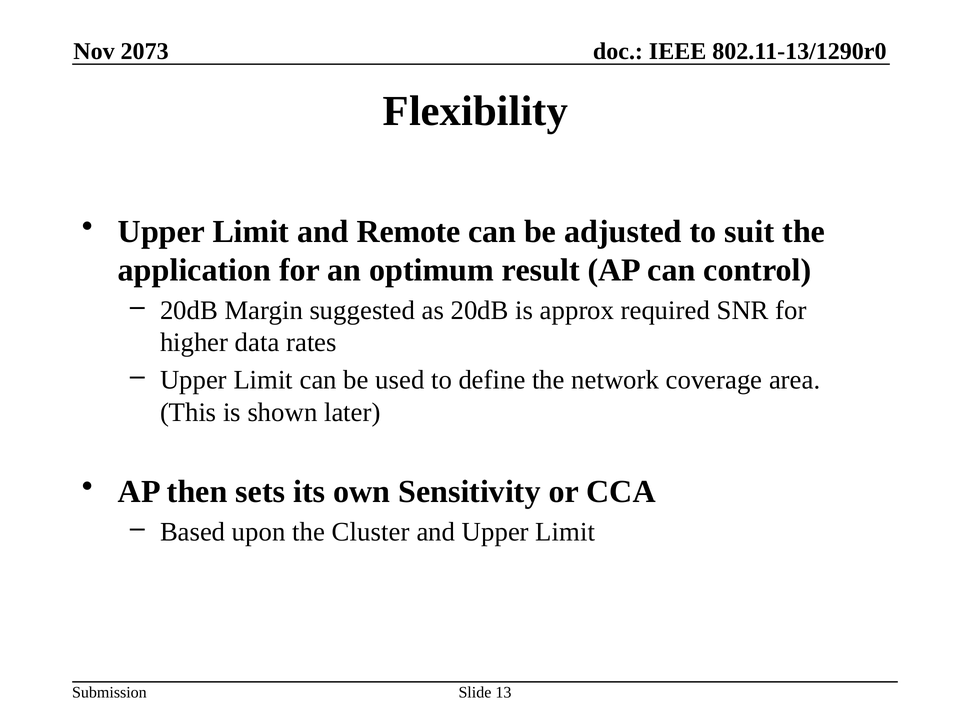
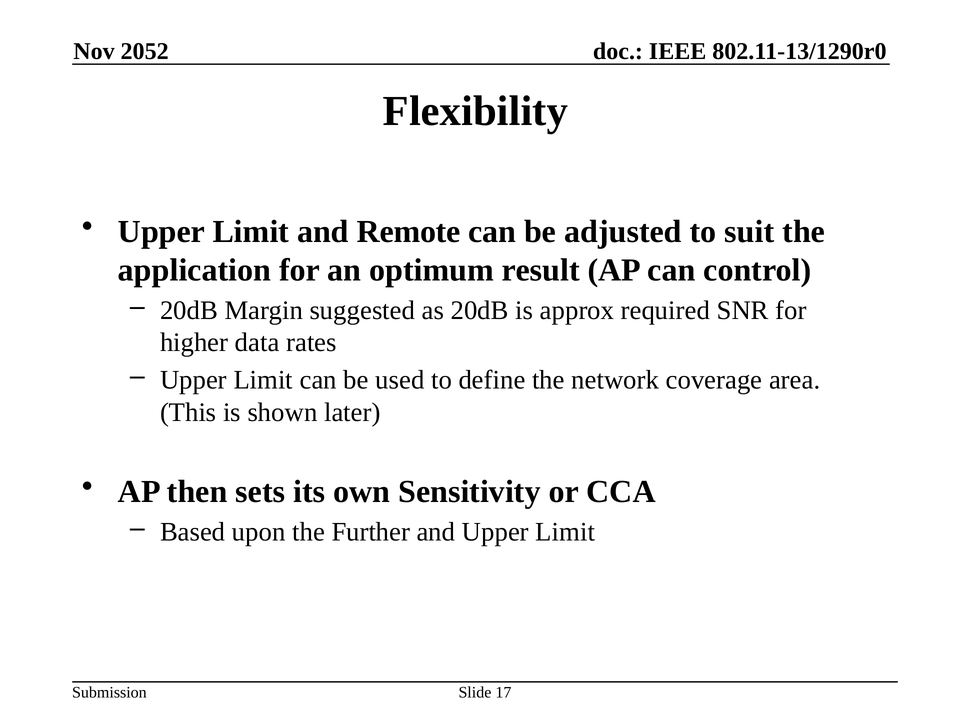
2073: 2073 -> 2052 (145, 51)
Cluster: Cluster -> Further (371, 532)
13: 13 -> 17 (503, 692)
